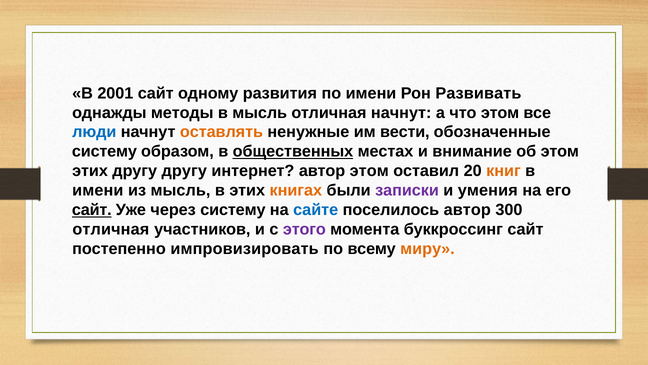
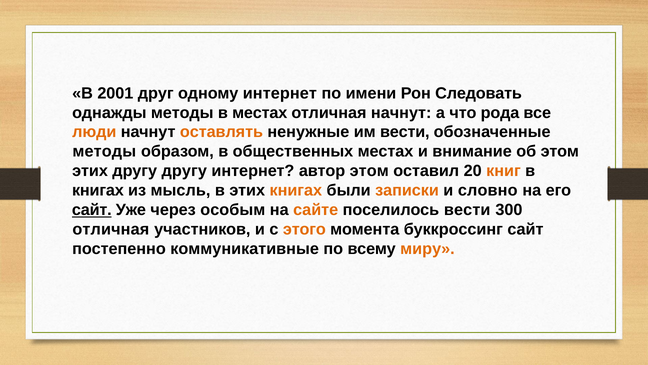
2001 сайт: сайт -> друг (156, 93)
одному развития: развития -> интернет (280, 93)
Развивать: Развивать -> Следовать (479, 93)
в мысль: мысль -> местах (260, 112)
что этом: этом -> рода (500, 112)
люди colour: blue -> orange (94, 132)
систему: систему -> методы (104, 151)
общественных underline: present -> none (293, 151)
имени: имени -> книгах (98, 190)
записки colour: purple -> orange (407, 190)
умения: умения -> словно (488, 190)
через систему: систему -> особым (233, 210)
сайте colour: blue -> orange (316, 210)
поселилось автор: автор -> вести (467, 210)
этого colour: purple -> orange (304, 229)
импровизировать: импровизировать -> коммуникативные (245, 249)
